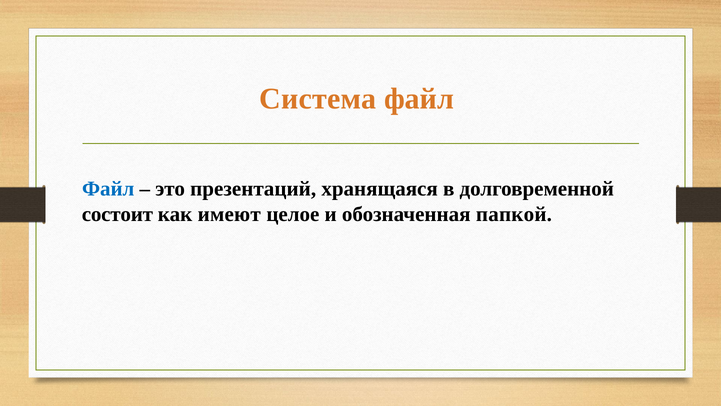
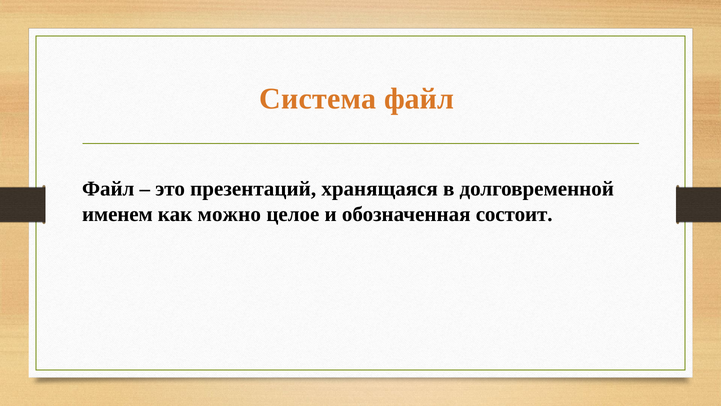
Файл colour: blue -> black (108, 189)
состоит: состоит -> именем (117, 214)
имеют: имеют -> можно (229, 214)
папкой: папкой -> состоит (514, 214)
